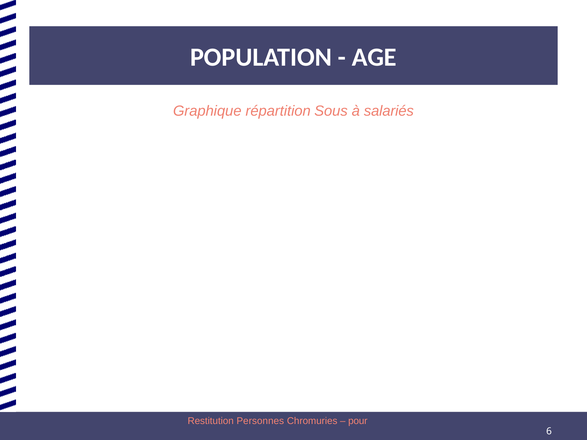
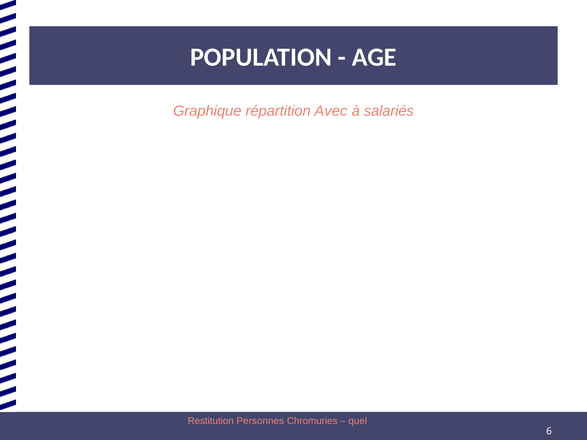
Sous: Sous -> Avec (331, 111)
pour: pour -> quel (358, 421)
